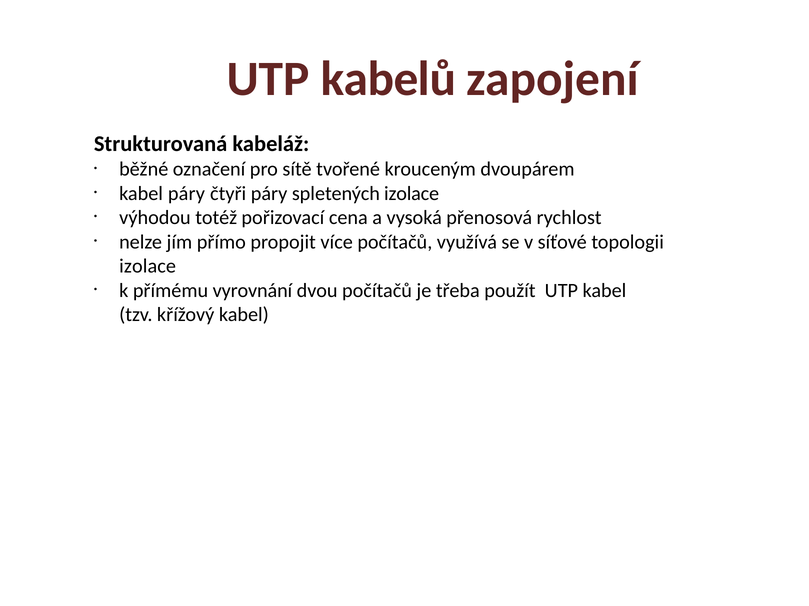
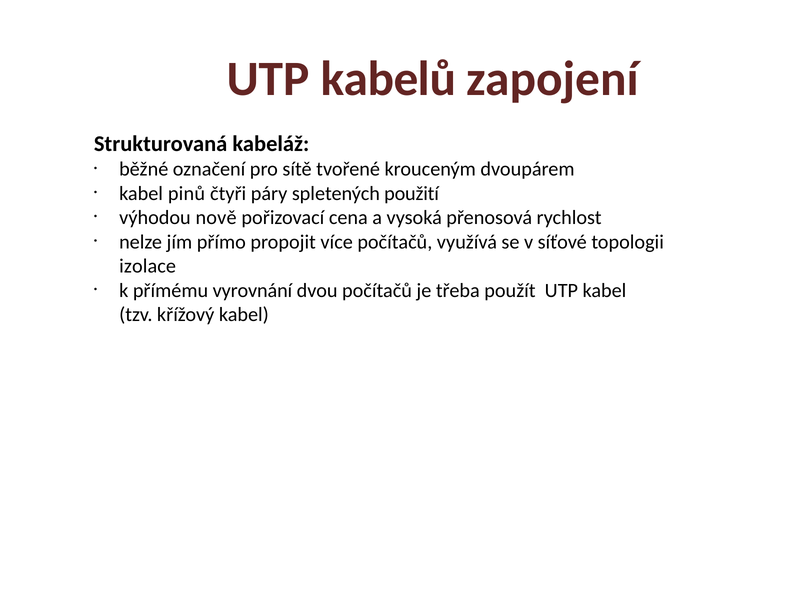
kabel páry: páry -> pinů (186, 194)
spletených izolace: izolace -> použití (412, 194)
totéž: totéž -> nově (216, 218)
